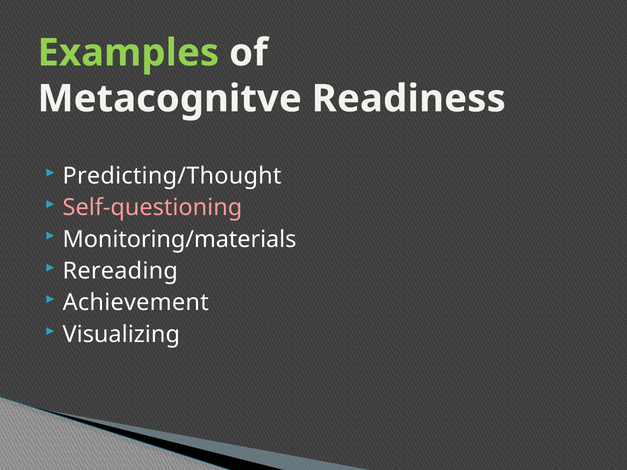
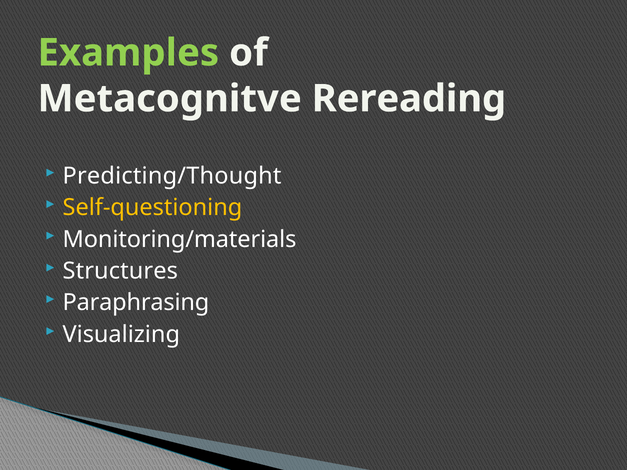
Readiness: Readiness -> Rereading (409, 99)
Self-questioning colour: pink -> yellow (152, 208)
Rereading: Rereading -> Structures (120, 271)
Achievement: Achievement -> Paraphrasing (136, 303)
